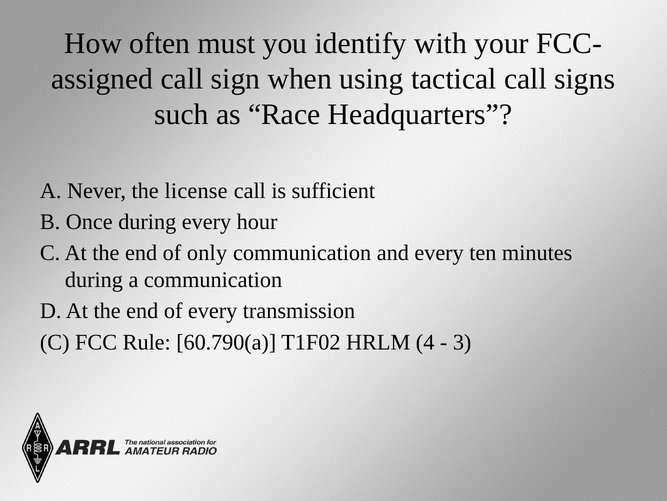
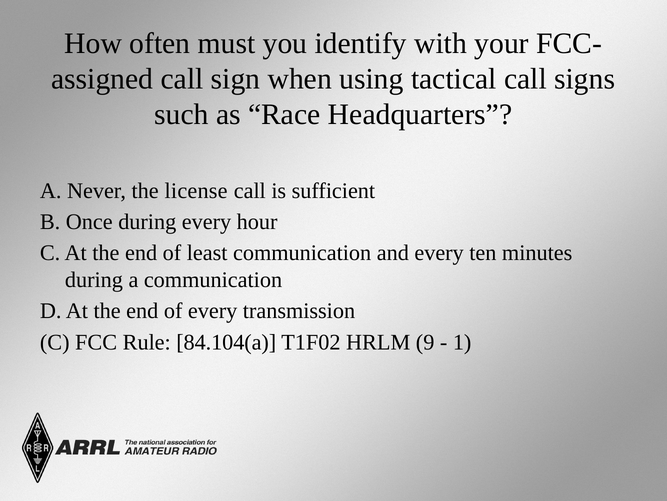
only: only -> least (207, 253)
60.790(a: 60.790(a -> 84.104(a (226, 342)
4: 4 -> 9 (425, 342)
3: 3 -> 1 (462, 342)
